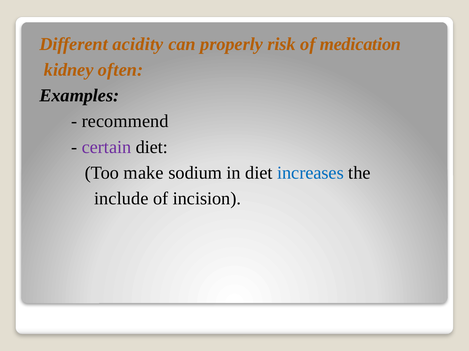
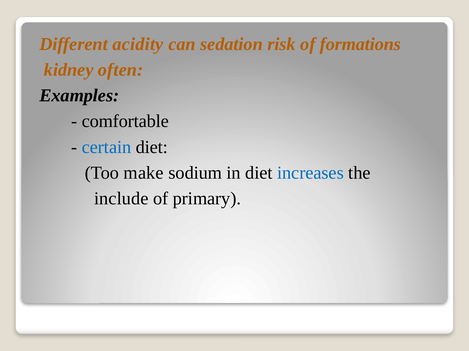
properly: properly -> sedation (232, 44)
medication: medication -> formations (360, 44)
recommend: recommend -> comfortable (125, 122)
certain colour: purple -> blue (107, 147)
incision: incision -> primary (207, 199)
